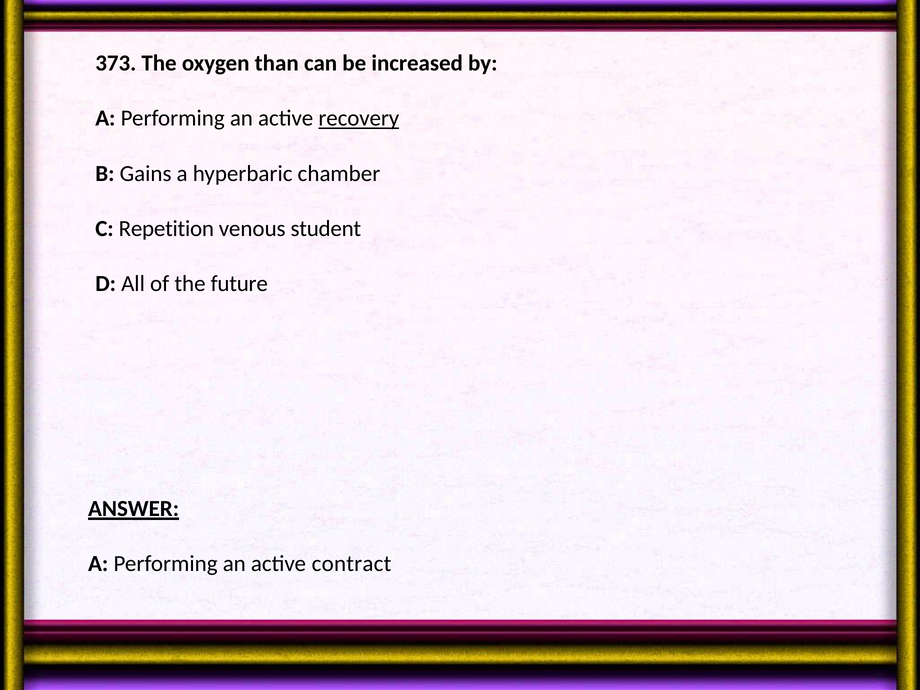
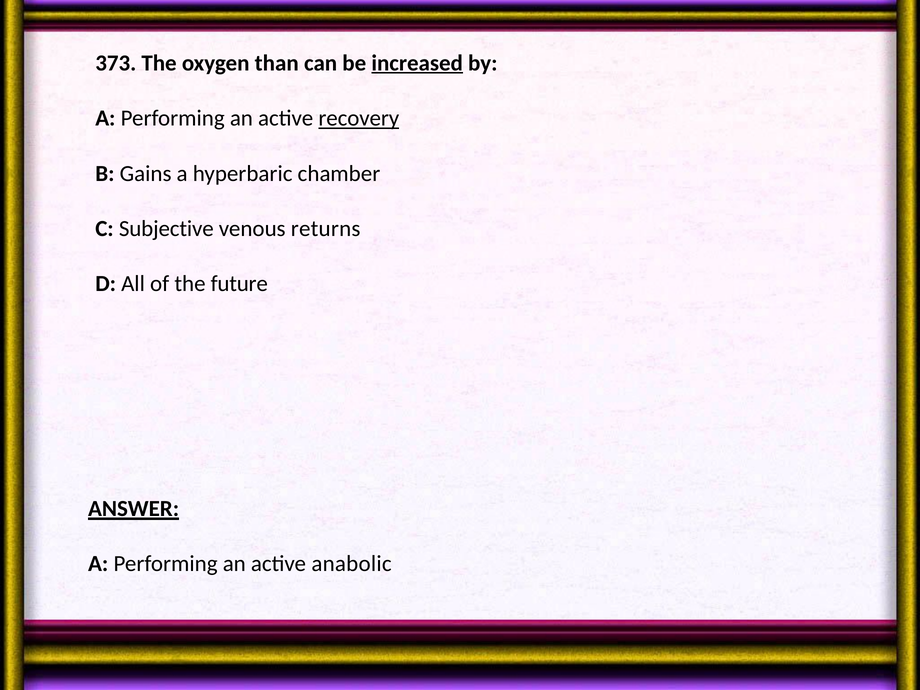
increased underline: none -> present (417, 63)
Repetition: Repetition -> Subjective (166, 229)
student: student -> returns (326, 229)
contract: contract -> anabolic (352, 564)
